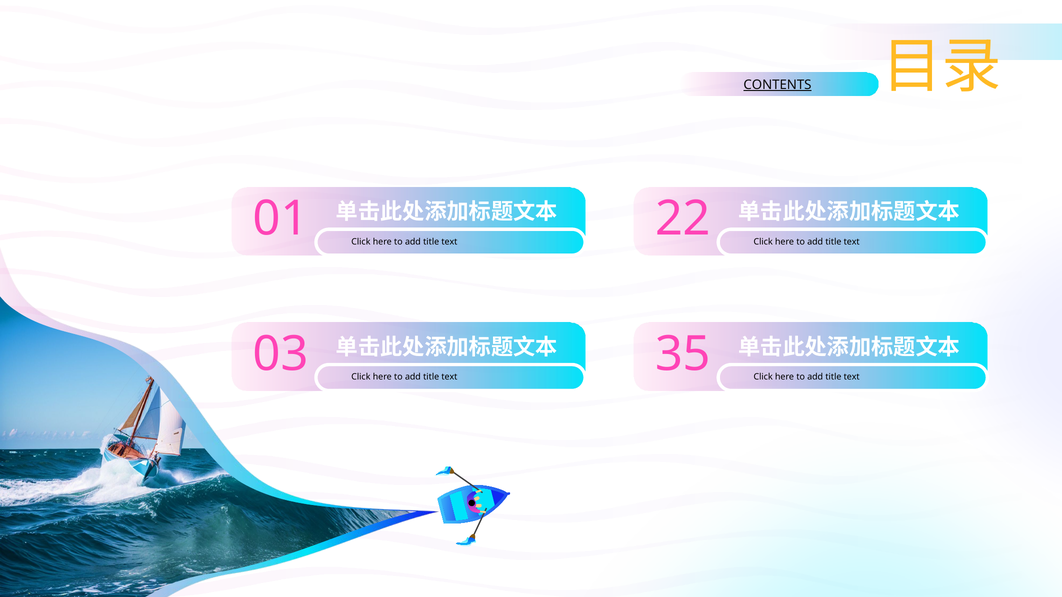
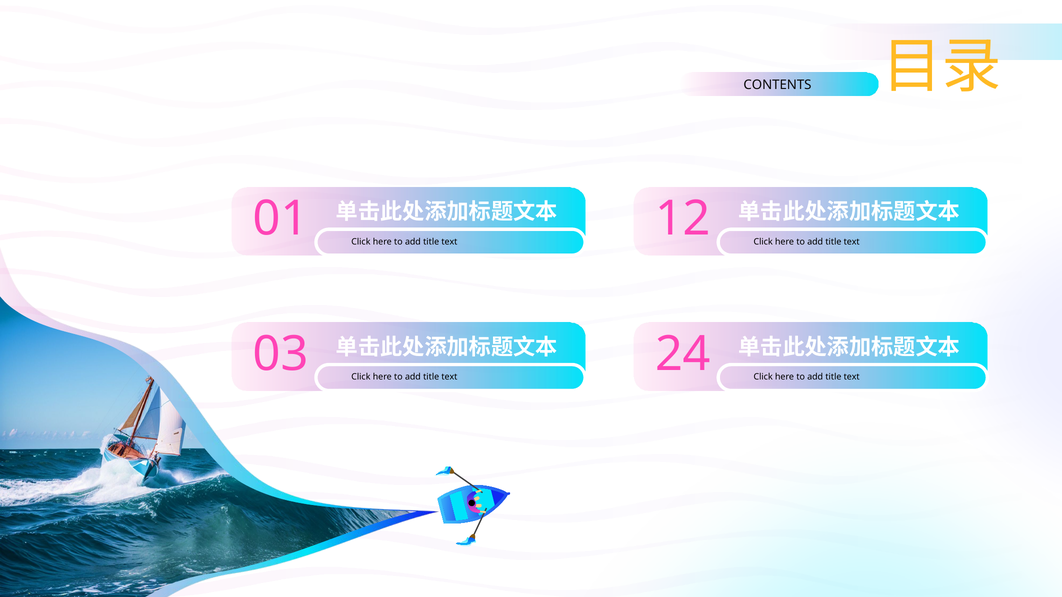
CONTENTS underline: present -> none (777, 85)
22: 22 -> 12 (683, 219)
35: 35 -> 24 (683, 354)
